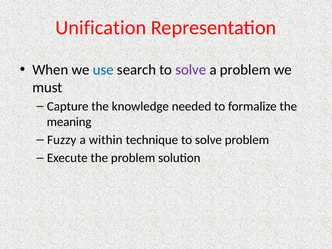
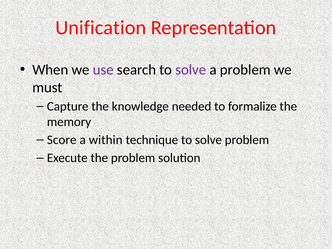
use colour: blue -> purple (103, 70)
meaning: meaning -> memory (69, 122)
Fuzzy: Fuzzy -> Score (62, 140)
